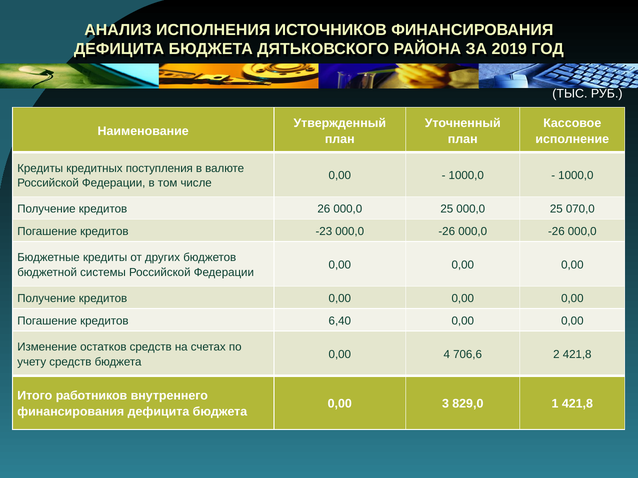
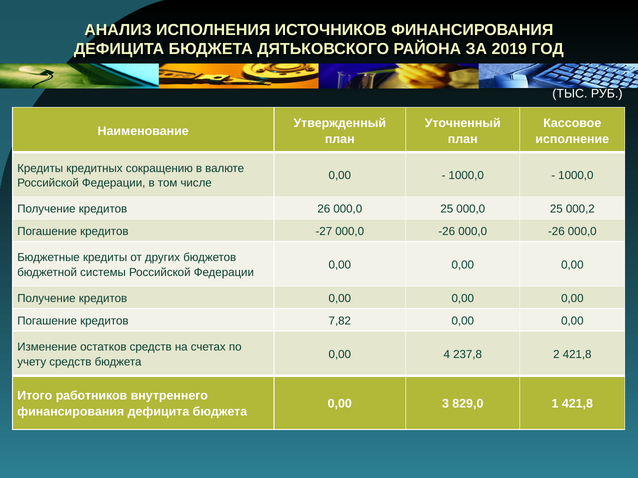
поступления: поступления -> сокращению (159, 168)
070,0: 070,0 -> 000,2 (580, 209)
-23: -23 -> -27 (324, 232)
6,40: 6,40 -> 7,82 (340, 321)
706,6: 706,6 -> 237,8 (468, 355)
